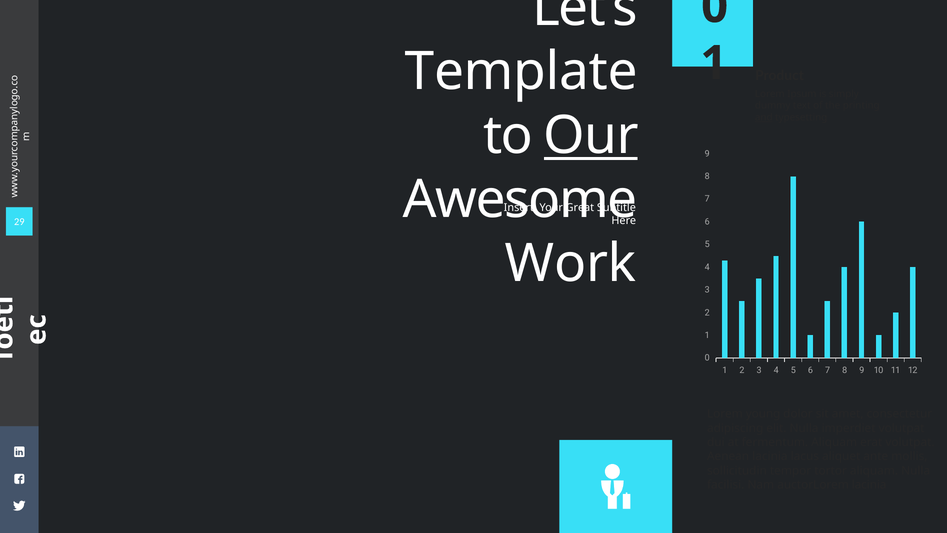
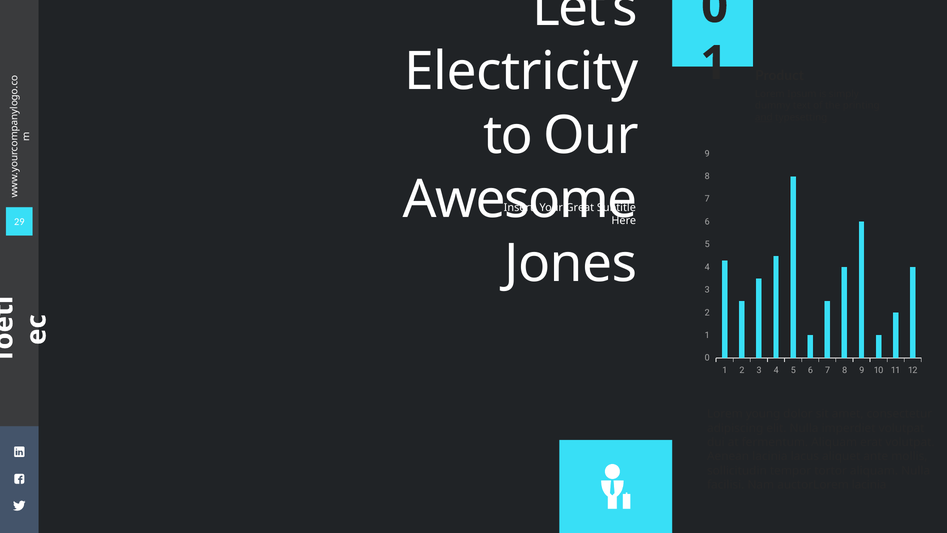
Template: Template -> Electricity (521, 72)
Our underline: present -> none (591, 135)
Work: Work -> Jones (571, 263)
